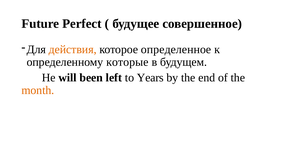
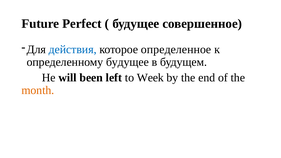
действия colour: orange -> blue (73, 49)
определенному которые: которые -> будущее (127, 62)
Years: Years -> Week (150, 78)
